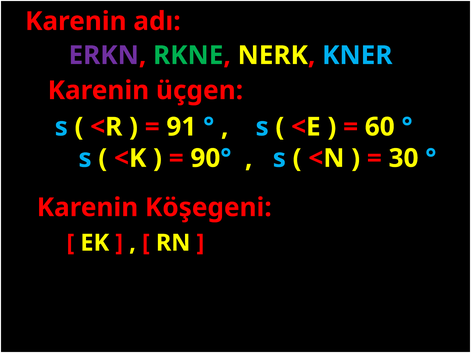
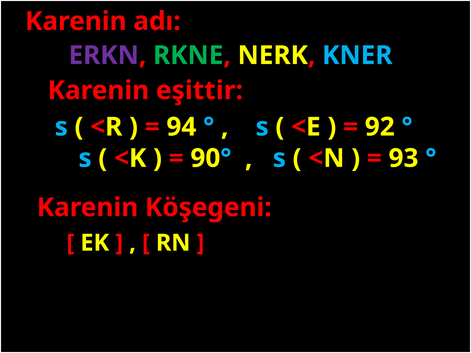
üçgen: üçgen -> eşittir (199, 91)
91: 91 -> 94 (181, 127)
60: 60 -> 92 (380, 127)
30: 30 -> 93 (404, 158)
